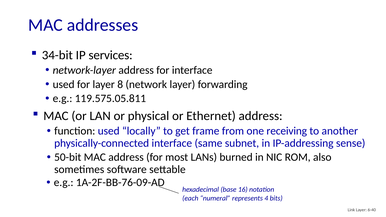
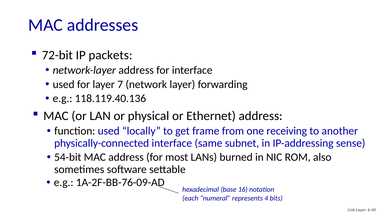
34-bit: 34-bit -> 72-bit (57, 55)
services: services -> packets (110, 55)
8: 8 -> 7 (120, 84)
119.575.05.811: 119.575.05.811 -> 118.119.40.136 (110, 99)
50-bit: 50-bit -> 54-bit (68, 157)
